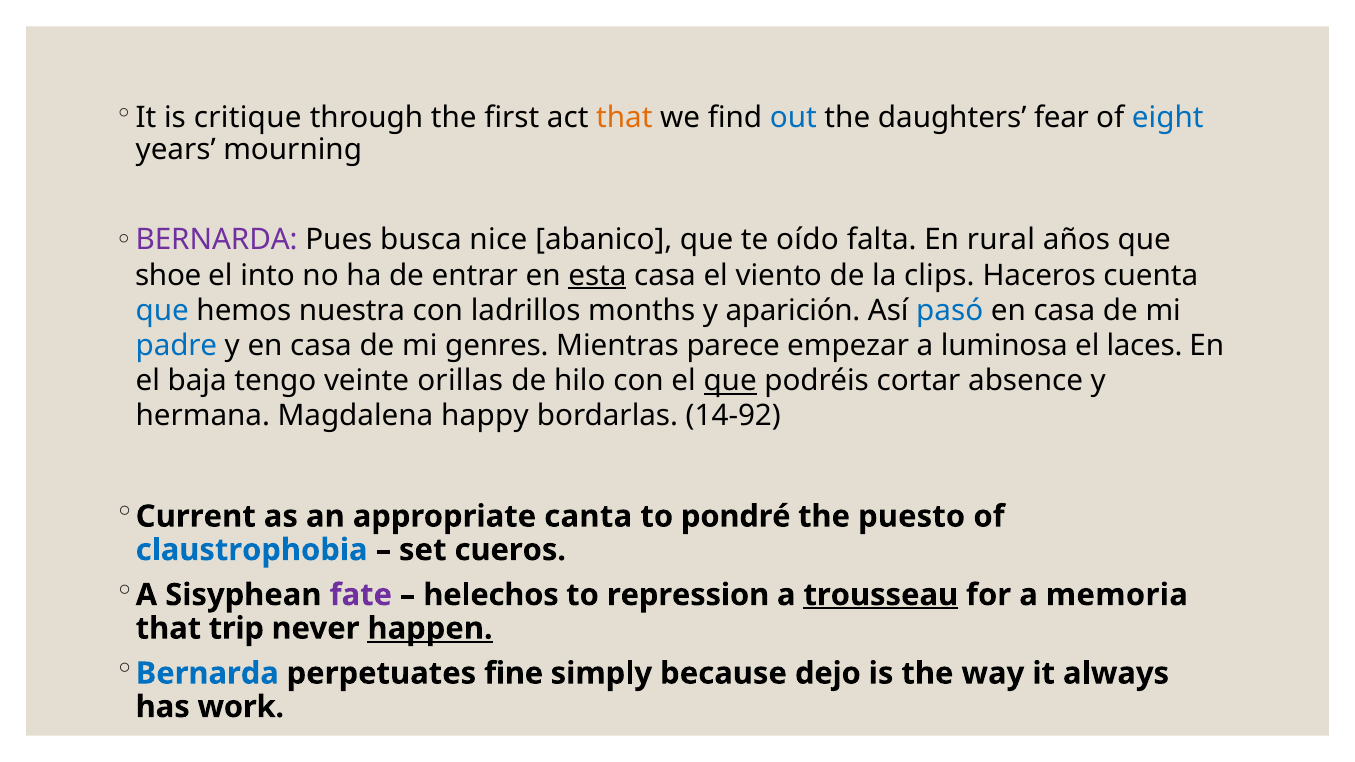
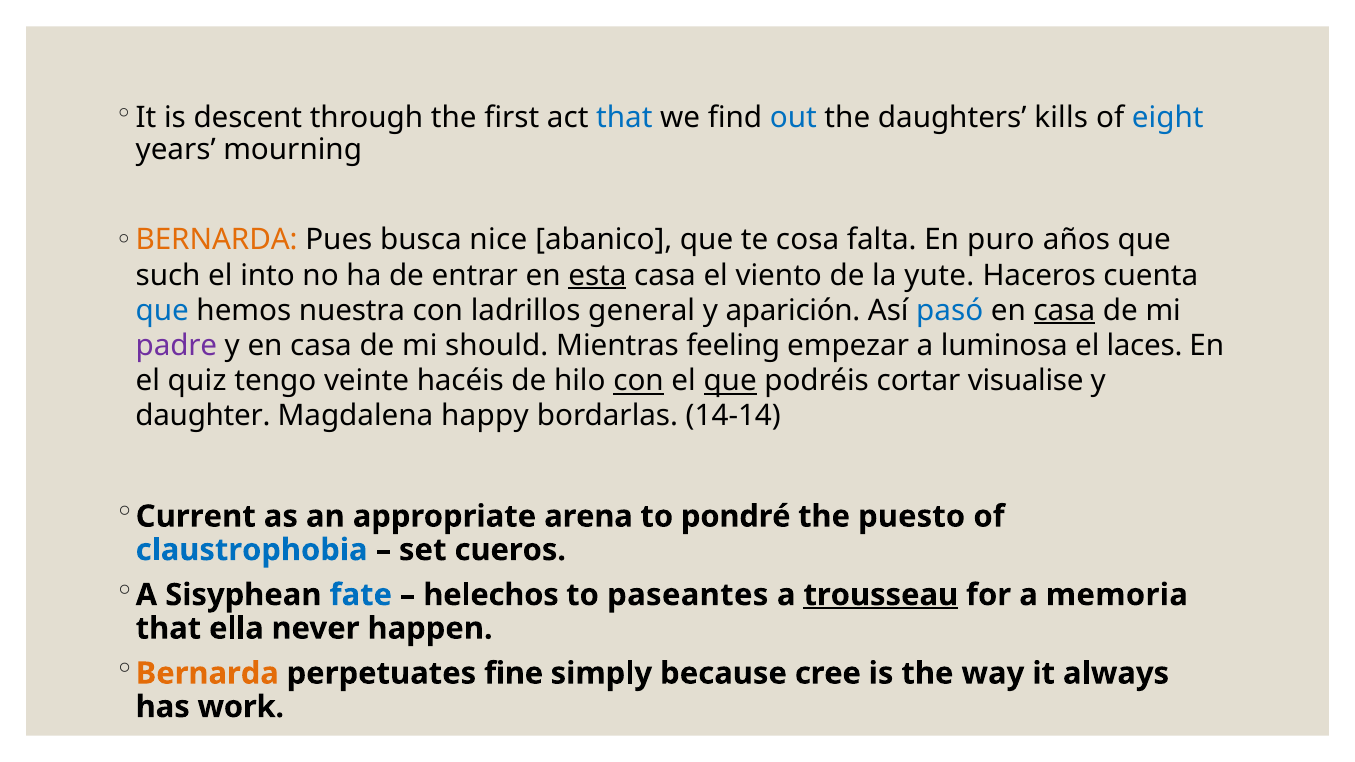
critique: critique -> descent (248, 118)
that colour: orange -> blue (624, 118)
fear: fear -> kills (1061, 118)
BERNARDA colour: purple -> orange (217, 240)
oído: oído -> cosa (808, 240)
rural: rural -> puro (1001, 240)
shoe: shoe -> such (168, 275)
clips: clips -> yute (939, 275)
months: months -> general (642, 311)
casa underline: none -> present (1064, 311)
padre colour: blue -> purple (176, 346)
genres: genres -> should (497, 346)
parece: parece -> feeling (733, 346)
baja: baja -> quiz (197, 381)
orillas: orillas -> hacéis (460, 381)
con underline: none -> present (639, 381)
absence: absence -> visualise (1026, 381)
hermana: hermana -> daughter (203, 416)
14-92: 14-92 -> 14-14 (733, 416)
canta: canta -> arena (588, 517)
fate colour: purple -> blue (361, 595)
repression: repression -> paseantes (688, 595)
trip: trip -> ella (236, 629)
happen underline: present -> none (430, 629)
Bernarda colour: blue -> orange (207, 674)
dejo: dejo -> cree (828, 674)
